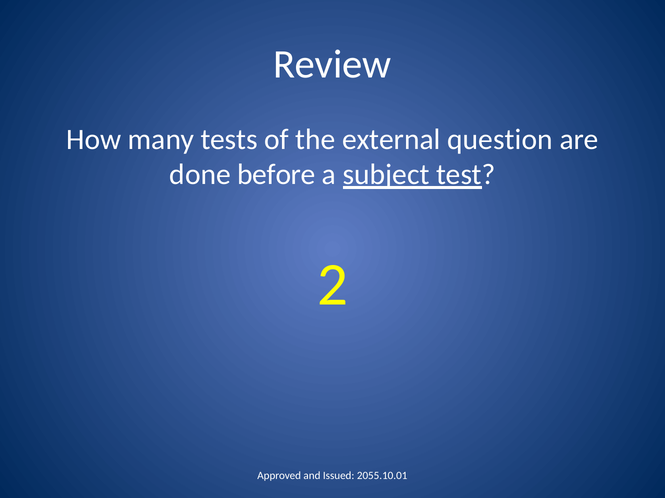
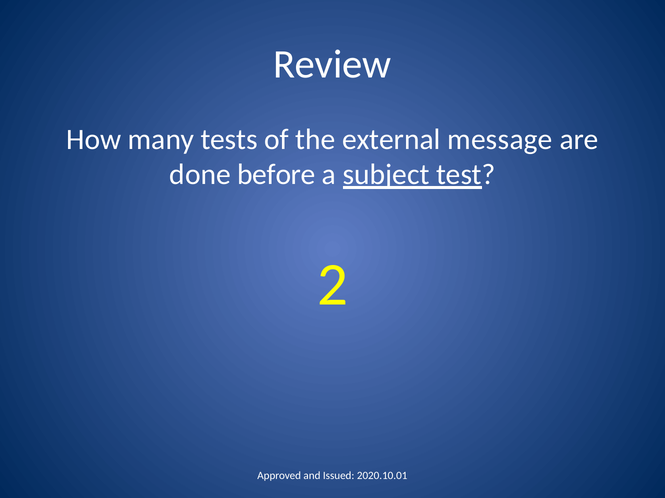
question: question -> message (500, 140)
2055.10.01: 2055.10.01 -> 2020.10.01 (382, 476)
